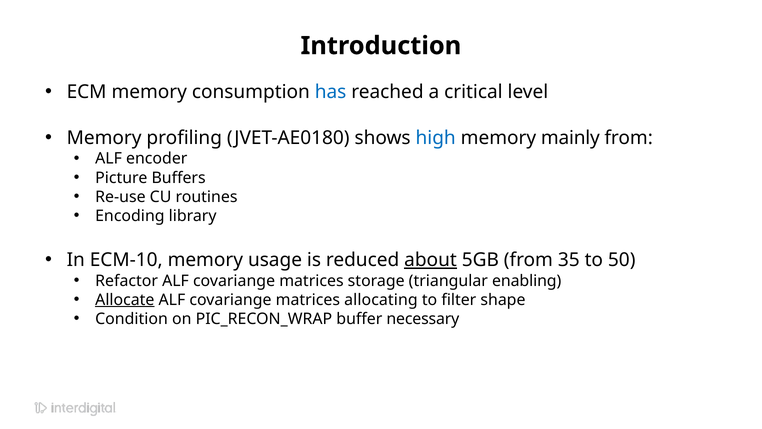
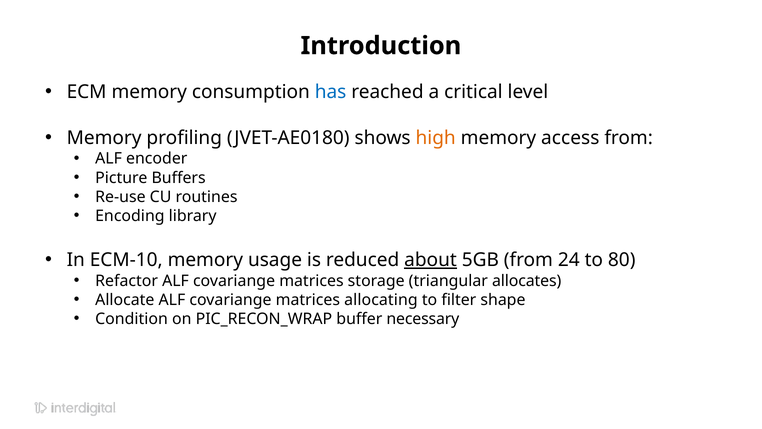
high colour: blue -> orange (436, 138)
mainly: mainly -> access (570, 138)
35: 35 -> 24 (569, 260)
50: 50 -> 80 (622, 260)
enabling: enabling -> allocates (527, 281)
Allocate underline: present -> none (125, 300)
